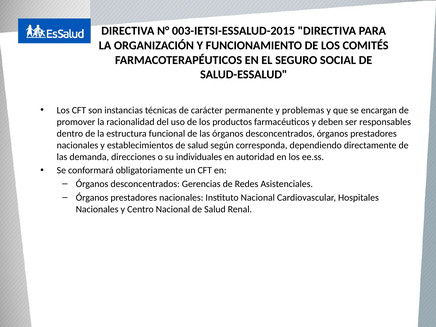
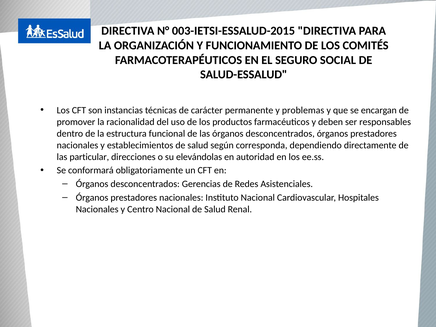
demanda: demanda -> particular (89, 157)
individuales: individuales -> elevándolas (199, 157)
